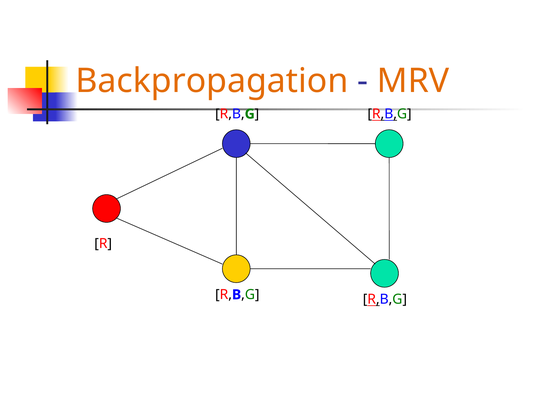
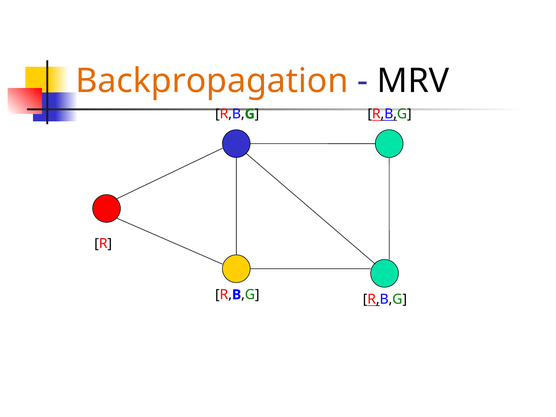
MRV colour: orange -> black (413, 81)
